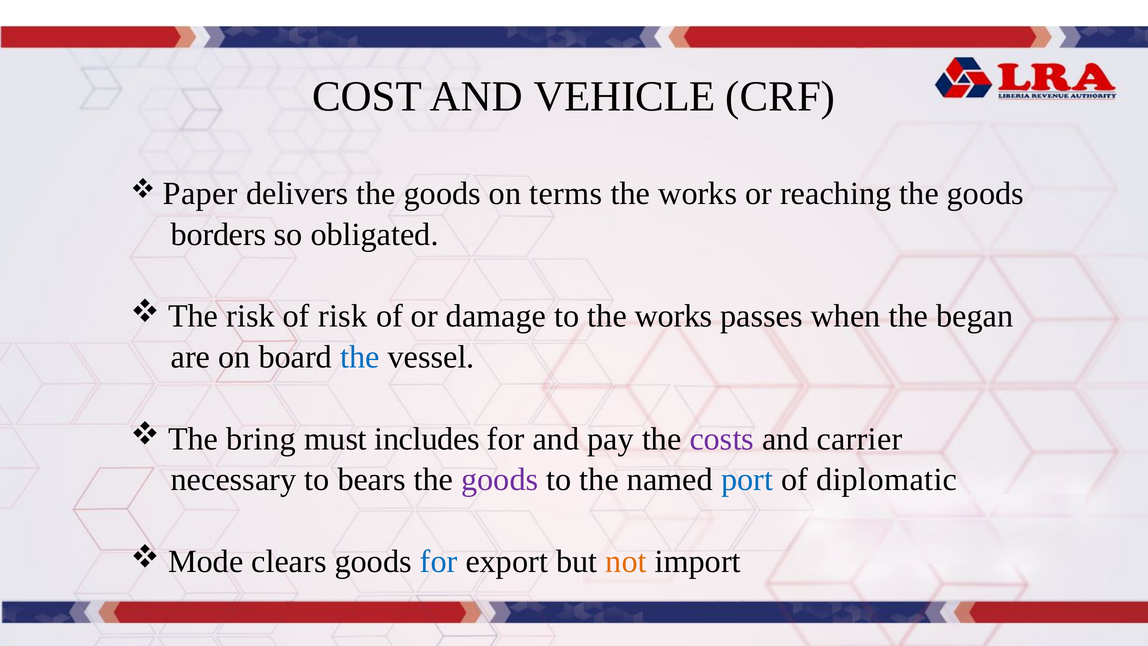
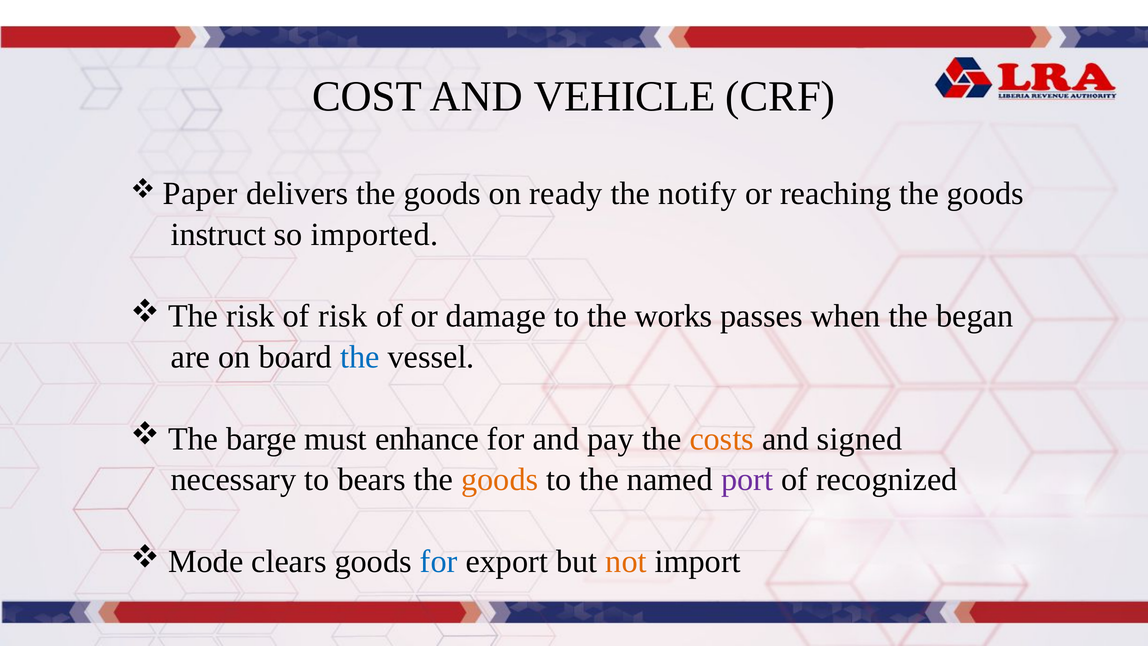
terms: terms -> ready (566, 193)
works: works -> notify (698, 193)
borders: borders -> instruct (218, 234)
obligated: obligated -> imported (374, 234)
bring: bring -> barge (261, 439)
includes: includes -> enhance (427, 439)
costs colour: purple -> orange (722, 439)
carrier: carrier -> signed (860, 439)
goods colour: purple -> orange (500, 480)
port colour: blue -> purple (747, 480)
diplomatic: diplomatic -> recognized (887, 480)
